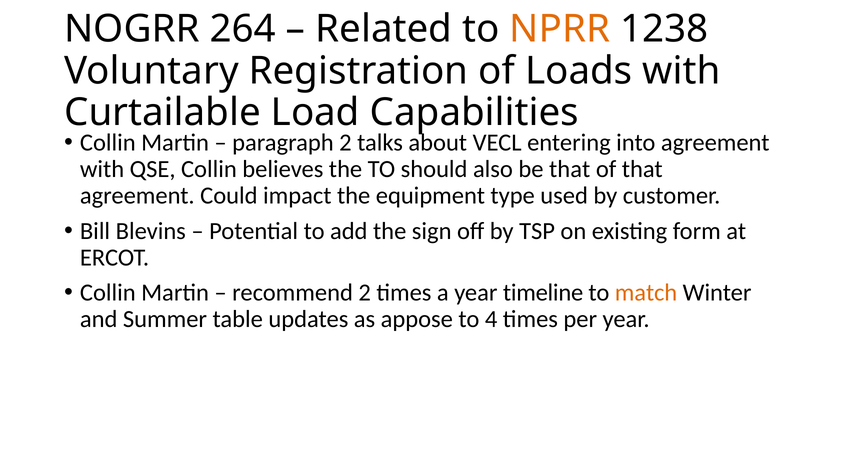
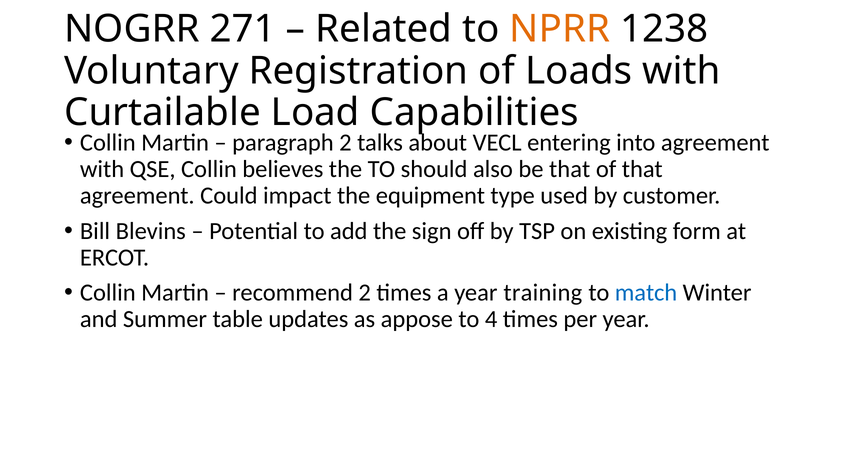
264: 264 -> 271 (243, 29)
timeline: timeline -> training (543, 293)
match colour: orange -> blue (646, 293)
